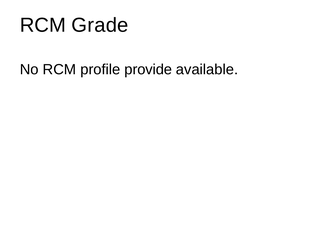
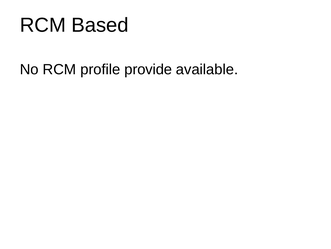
Grade: Grade -> Based (100, 25)
